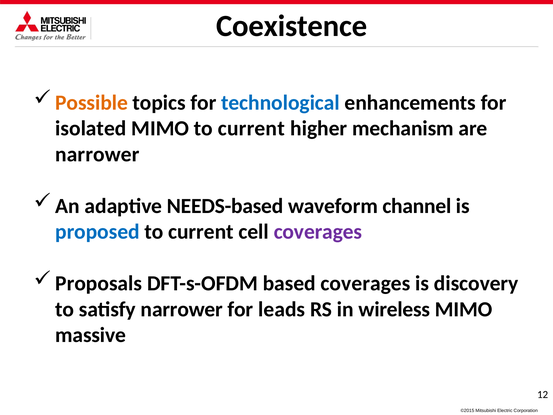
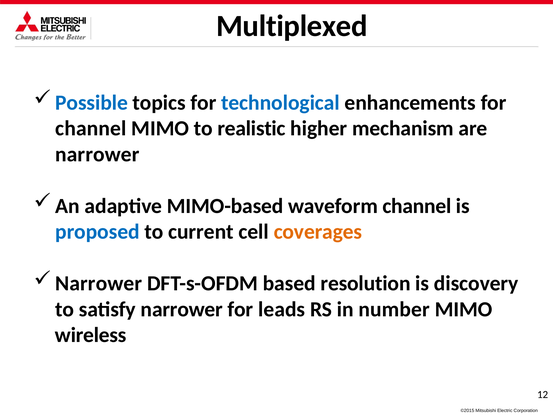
Coexistence: Coexistence -> Multiplexed (292, 26)
Possible colour: orange -> blue (92, 103)
isolated: isolated -> channel (91, 128)
MIMO to current: current -> realistic (252, 128)
NEEDS-based: NEEDS-based -> MIMO-based (225, 206)
coverages colour: purple -> orange (318, 232)
Proposals: Proposals -> Narrower (99, 283)
based coverages: coverages -> resolution (366, 283)
wireless: wireless -> number (394, 309)
massive: massive -> wireless (91, 335)
